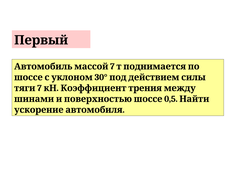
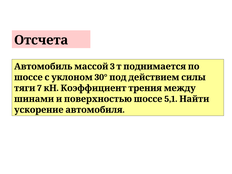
Первый: Первый -> Отсчета (41, 40)
7: 7 -> 3 (112, 66)
0,5: 0,5 -> 5,1 (171, 99)
